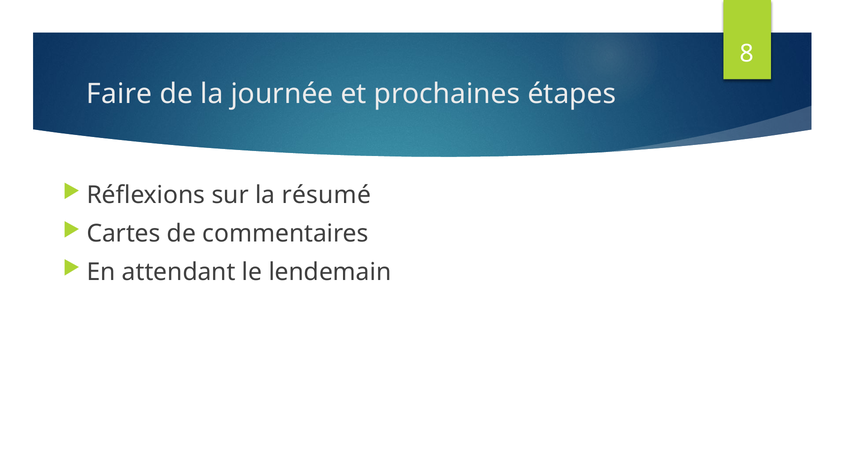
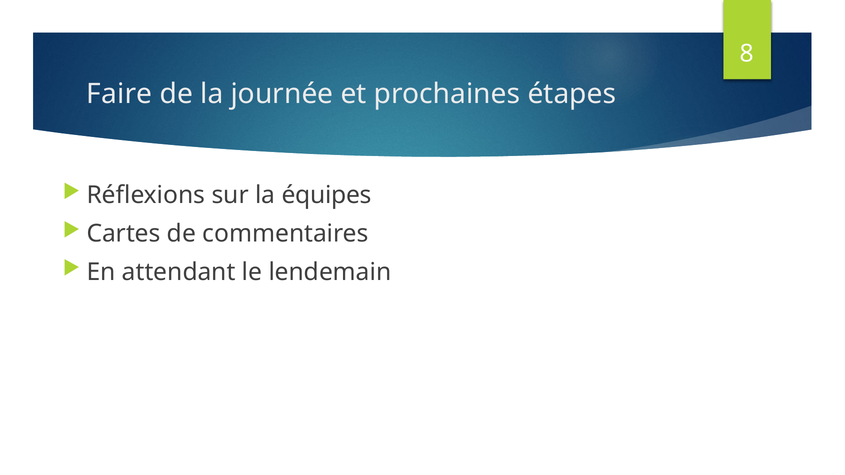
résumé: résumé -> équipes (327, 195)
